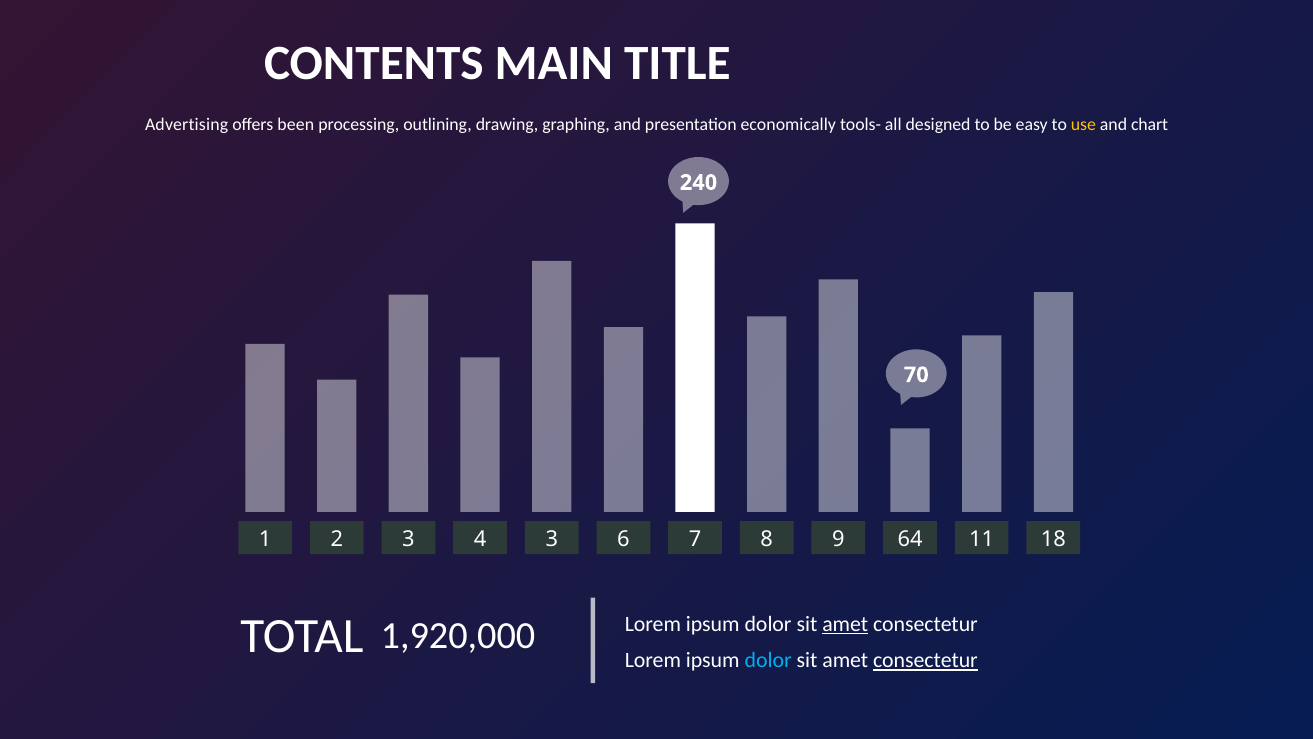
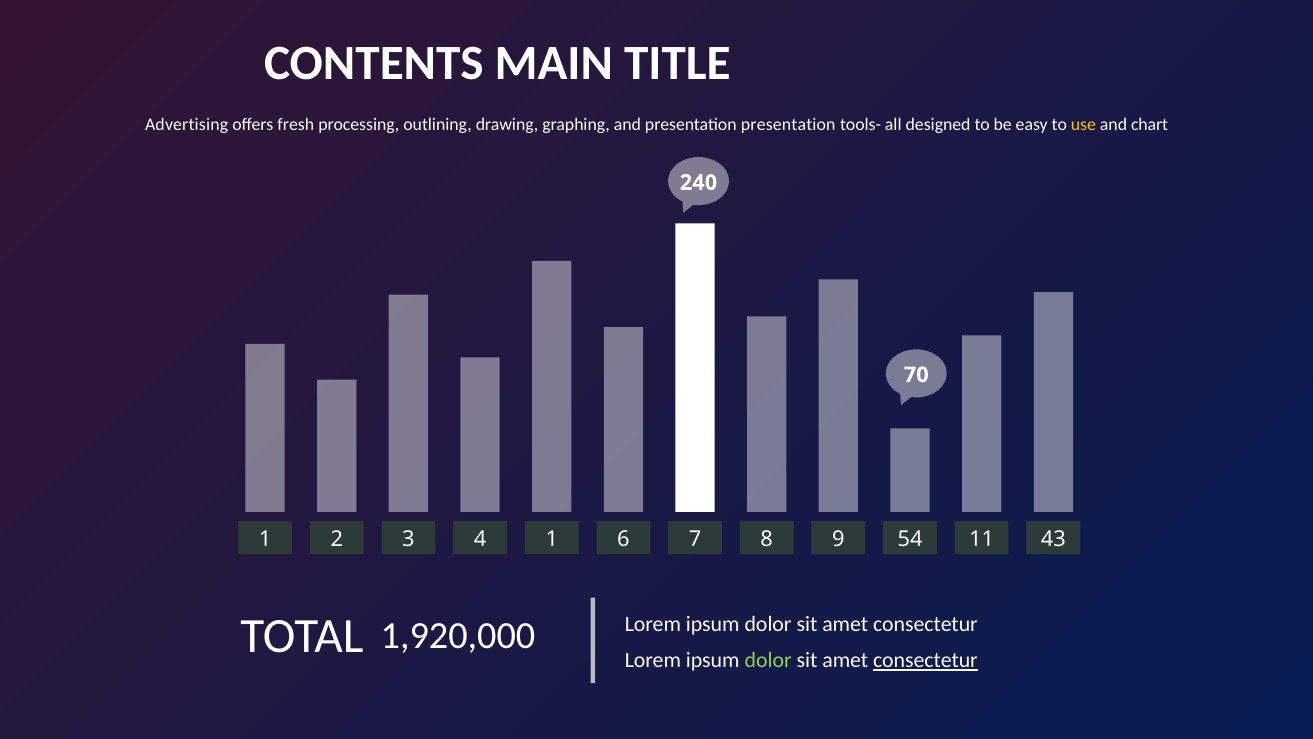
been: been -> fresh (296, 125)
presentation economically: economically -> presentation (788, 125)
4 3: 3 -> 1 (552, 539)
64: 64 -> 54 (910, 539)
18: 18 -> 43 (1053, 539)
amet underline: present -> none (845, 623)
dolor colour: light blue -> light green (768, 660)
